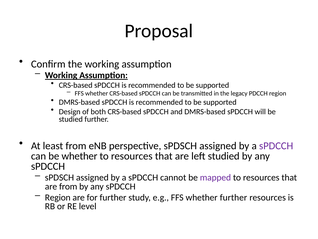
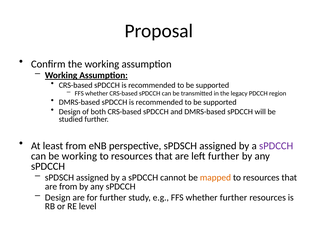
be whether: whether -> working (79, 156)
left studied: studied -> further (224, 156)
mapped colour: purple -> orange (215, 177)
Region: Region -> Design (58, 197)
